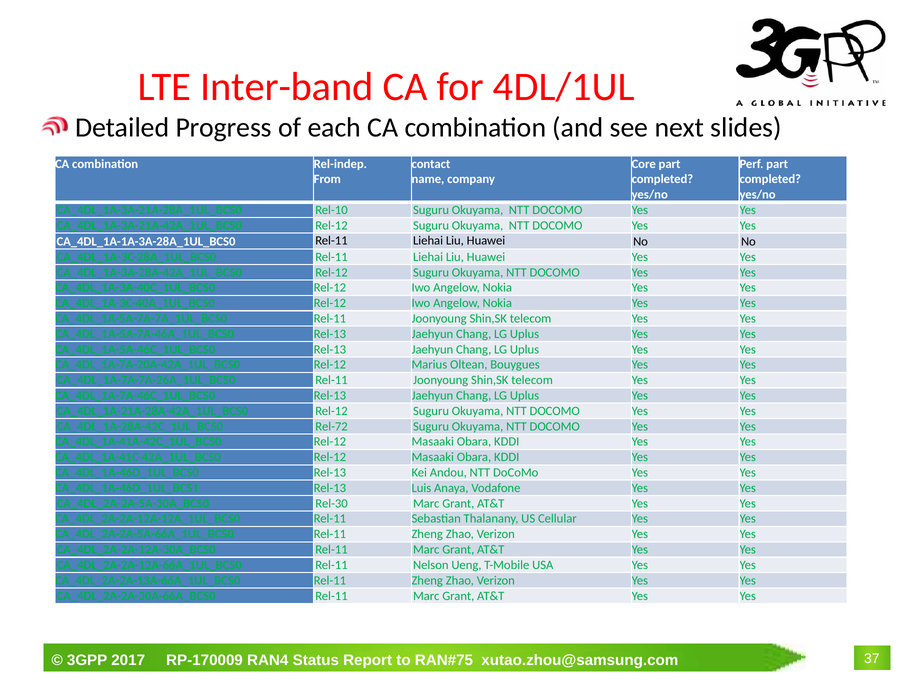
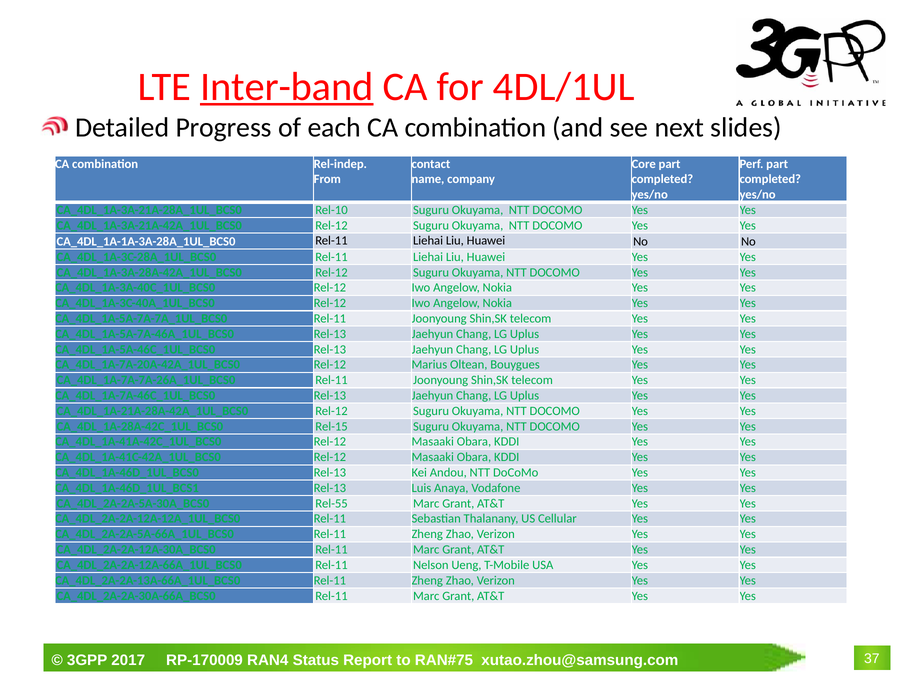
Inter-band underline: none -> present (287, 87)
Rel-72: Rel-72 -> Rel-15 (331, 426)
Rel-30: Rel-30 -> Rel-55 (331, 503)
